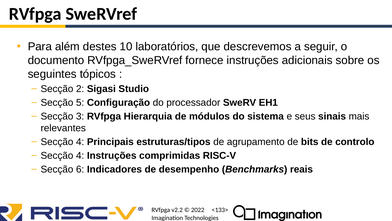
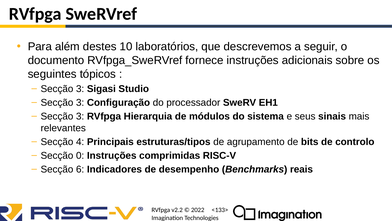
2: 2 -> 3 (80, 89)
5: 5 -> 3 (80, 102)
4: 4 -> 0 (80, 155)
